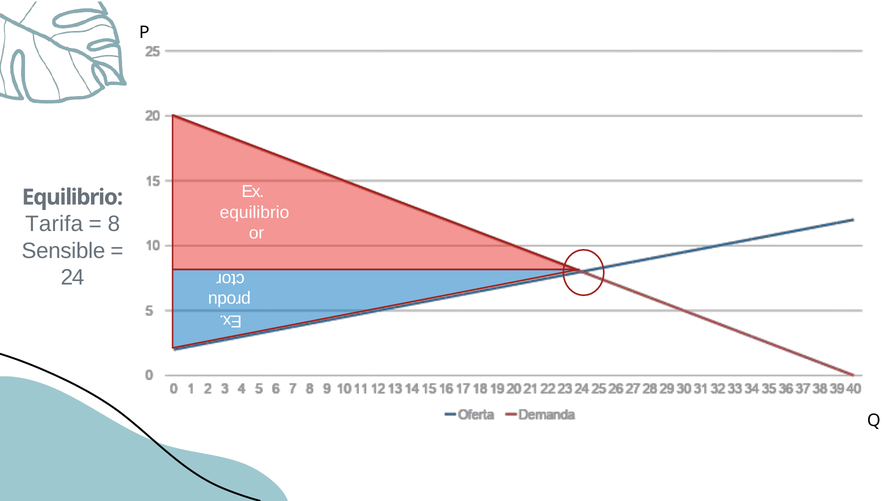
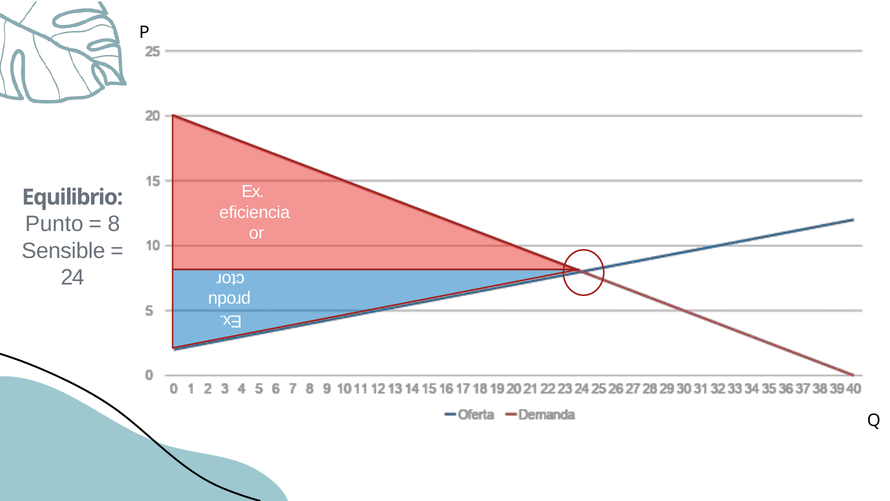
equilibrio: equilibrio -> eficiencia (255, 212)
Tarifa: Tarifa -> Punto (54, 224)
